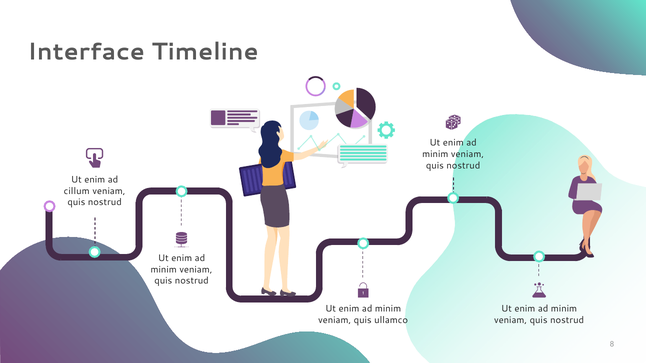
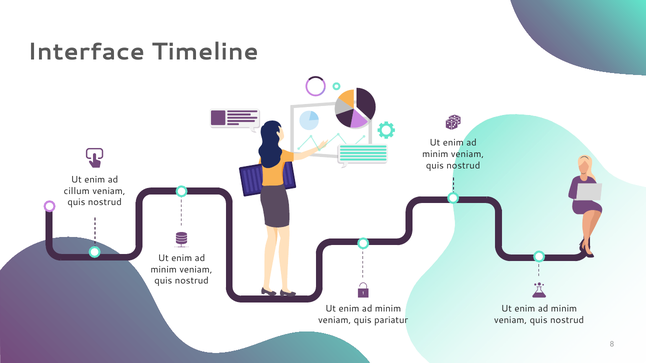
ullamco: ullamco -> pariatur (391, 320)
